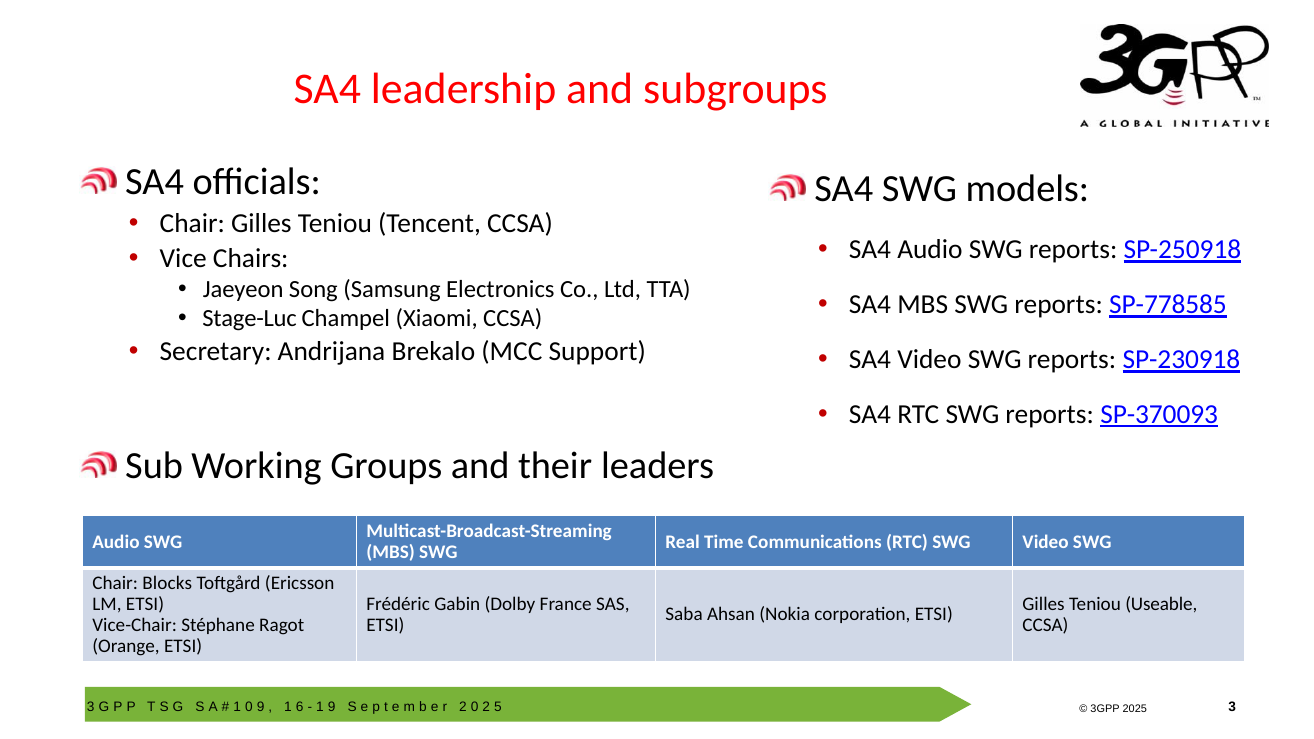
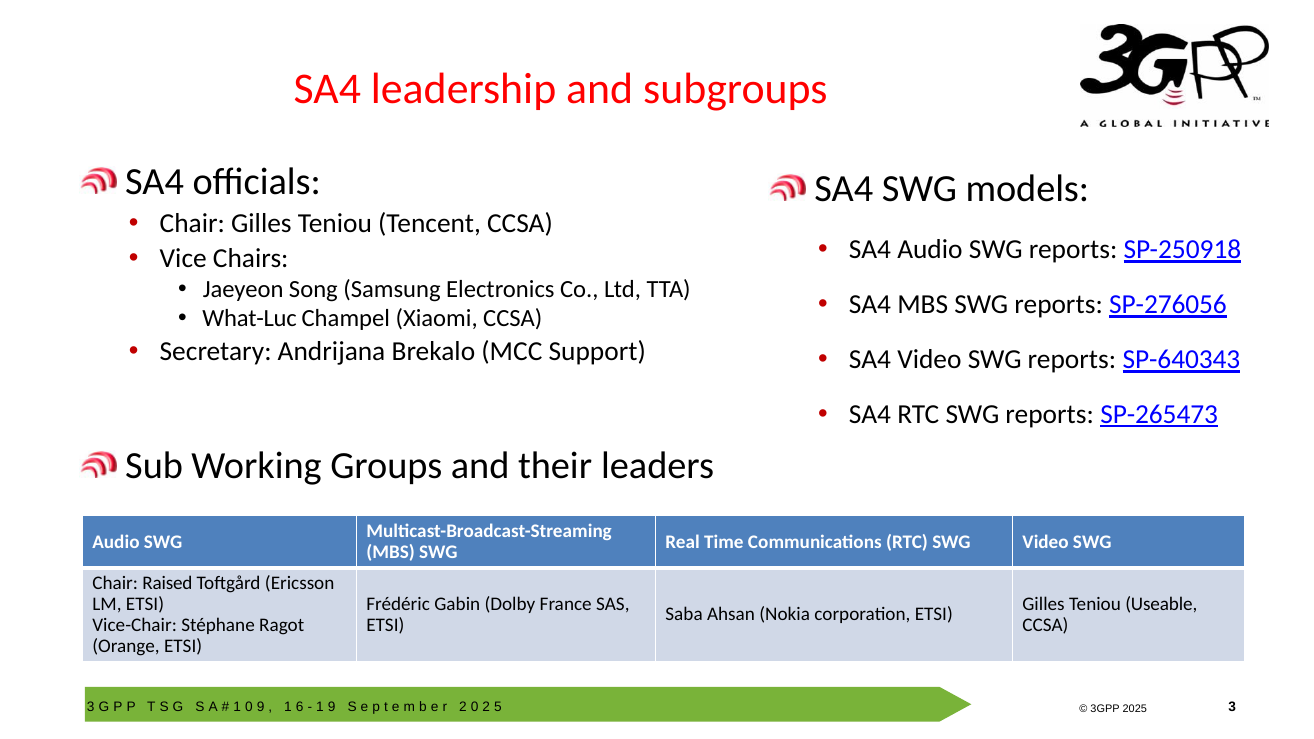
SP-778585: SP-778585 -> SP-276056 (1168, 305)
Stage-Luc: Stage-Luc -> What-Luc (250, 318)
SP-230918: SP-230918 -> SP-640343 (1181, 360)
SP-370093: SP-370093 -> SP-265473 (1159, 414)
Blocks: Blocks -> Raised (167, 583)
